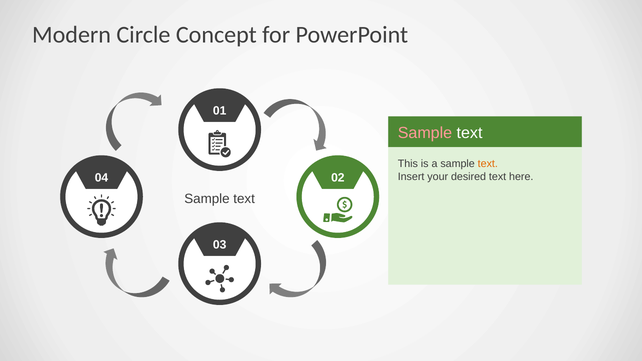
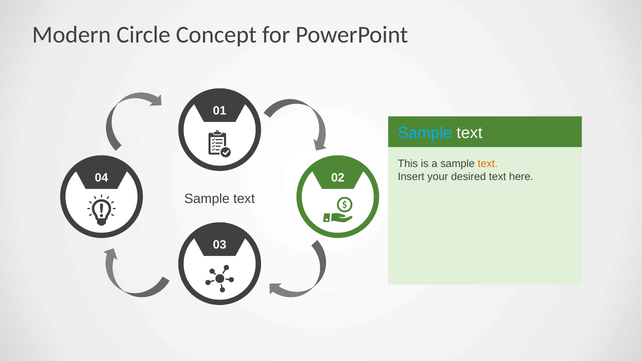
Sample colour: pink -> light blue (425, 133)
